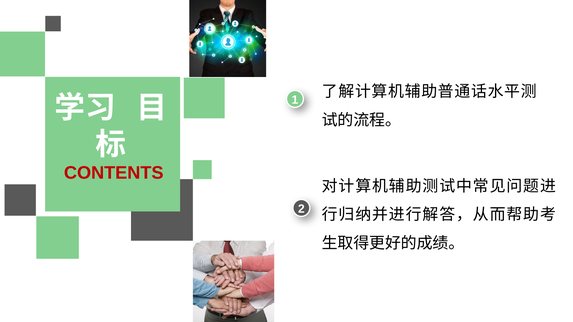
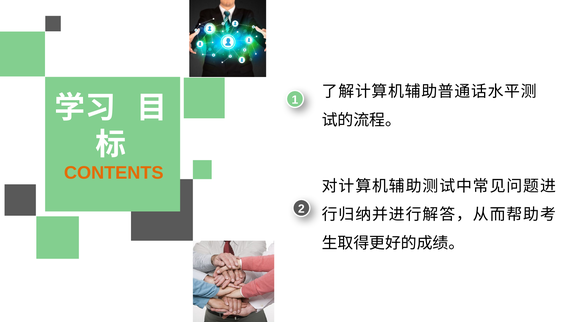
CONTENTS colour: red -> orange (114, 173)
